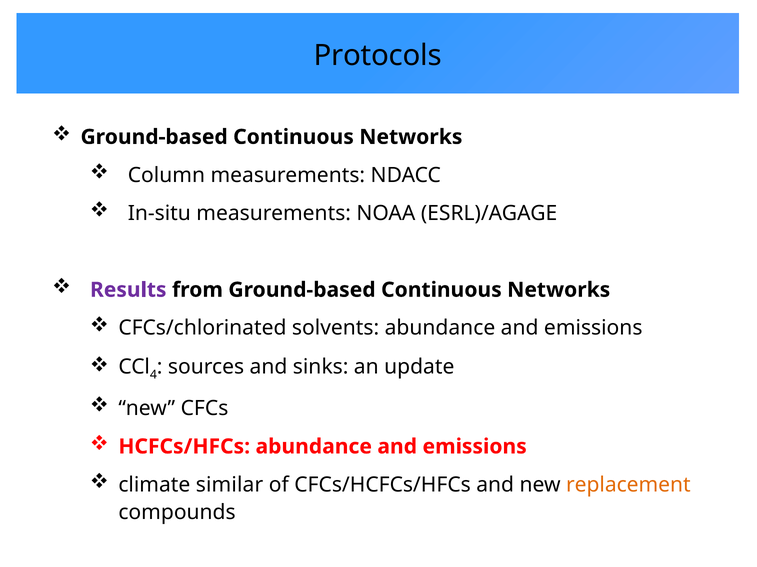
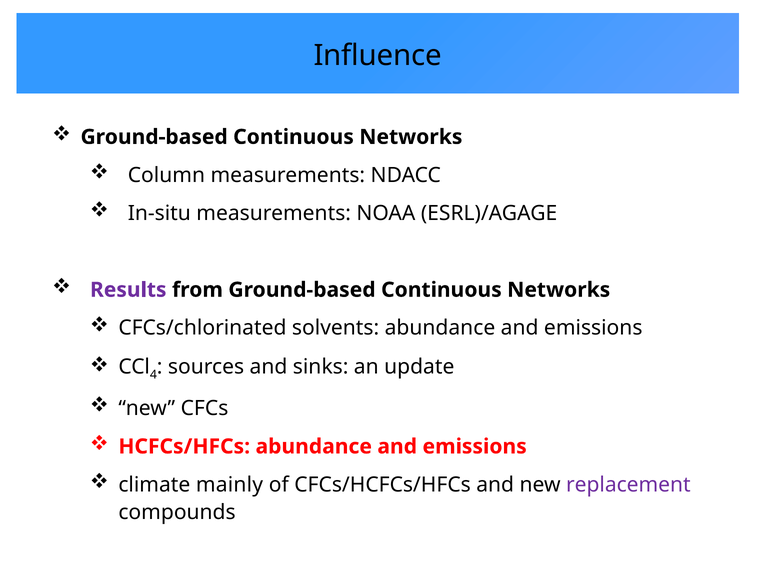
Protocols: Protocols -> Influence (378, 55)
similar: similar -> mainly (229, 485)
replacement colour: orange -> purple (628, 485)
